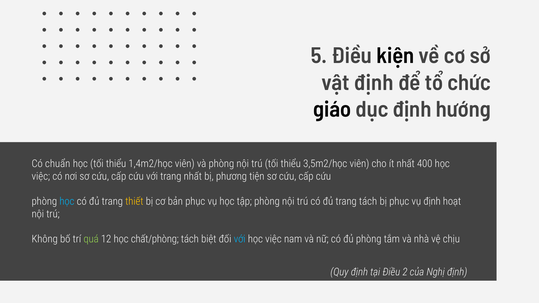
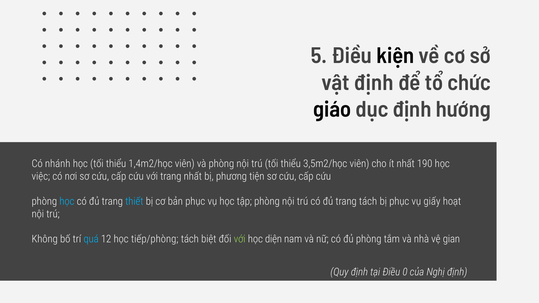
chuẩn: chuẩn -> nhánh (58, 164)
400: 400 -> 190 (425, 164)
thiết colour: yellow -> light blue (134, 202)
vụ định: định -> giấy (432, 202)
quá colour: light green -> light blue (91, 239)
chất/phòng: chất/phòng -> tiếp/phòng (155, 239)
với colour: light blue -> light green (240, 239)
việc: việc -> diện (273, 239)
chịu: chịu -> gian (451, 239)
2: 2 -> 0 (405, 272)
